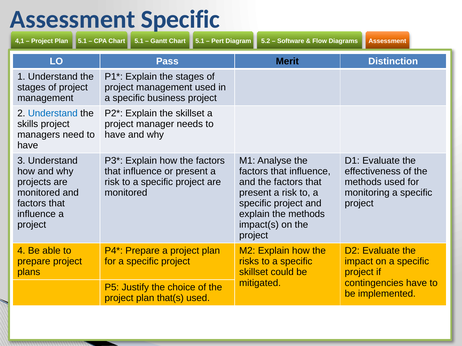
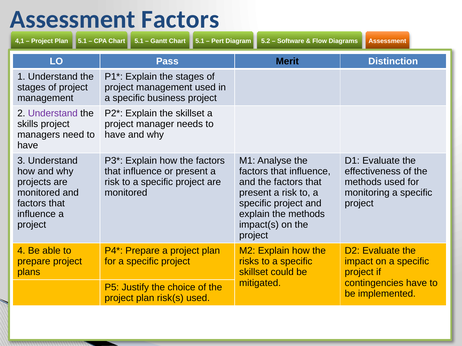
Assessment Specific: Specific -> Factors (180, 19)
Understand colour: blue -> purple (53, 114)
that(s: that(s -> risk(s (170, 299)
